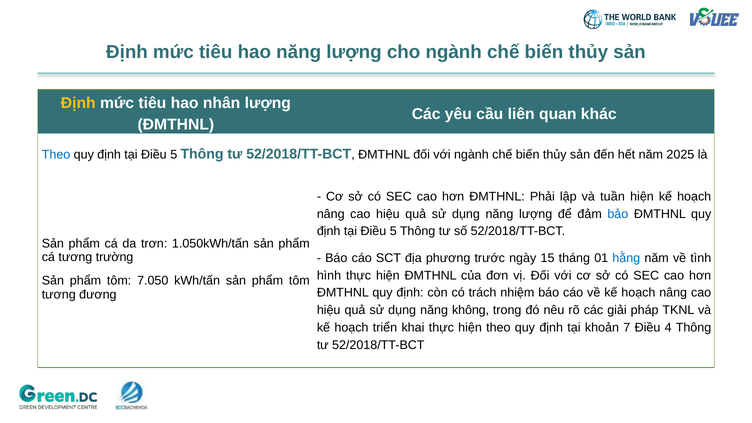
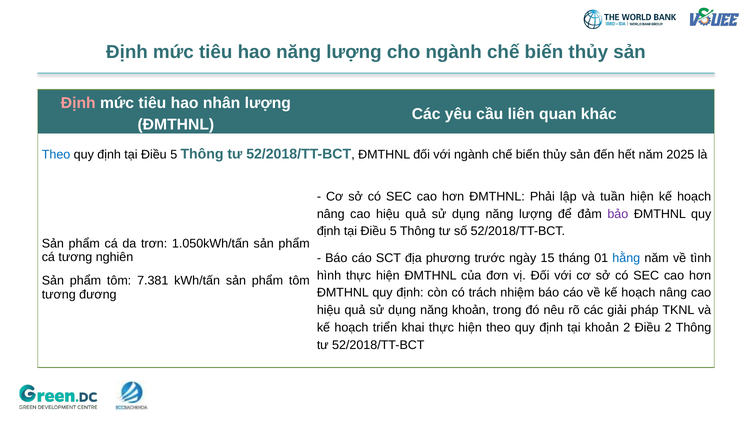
Định colour: yellow -> pink (78, 103)
bảo colour: blue -> purple (618, 214)
trường: trường -> nghiên (115, 257)
7.050: 7.050 -> 7.381 (153, 281)
năng không: không -> khoản (471, 310)
khoản 7: 7 -> 2 (627, 328)
Điều 4: 4 -> 2 (668, 328)
